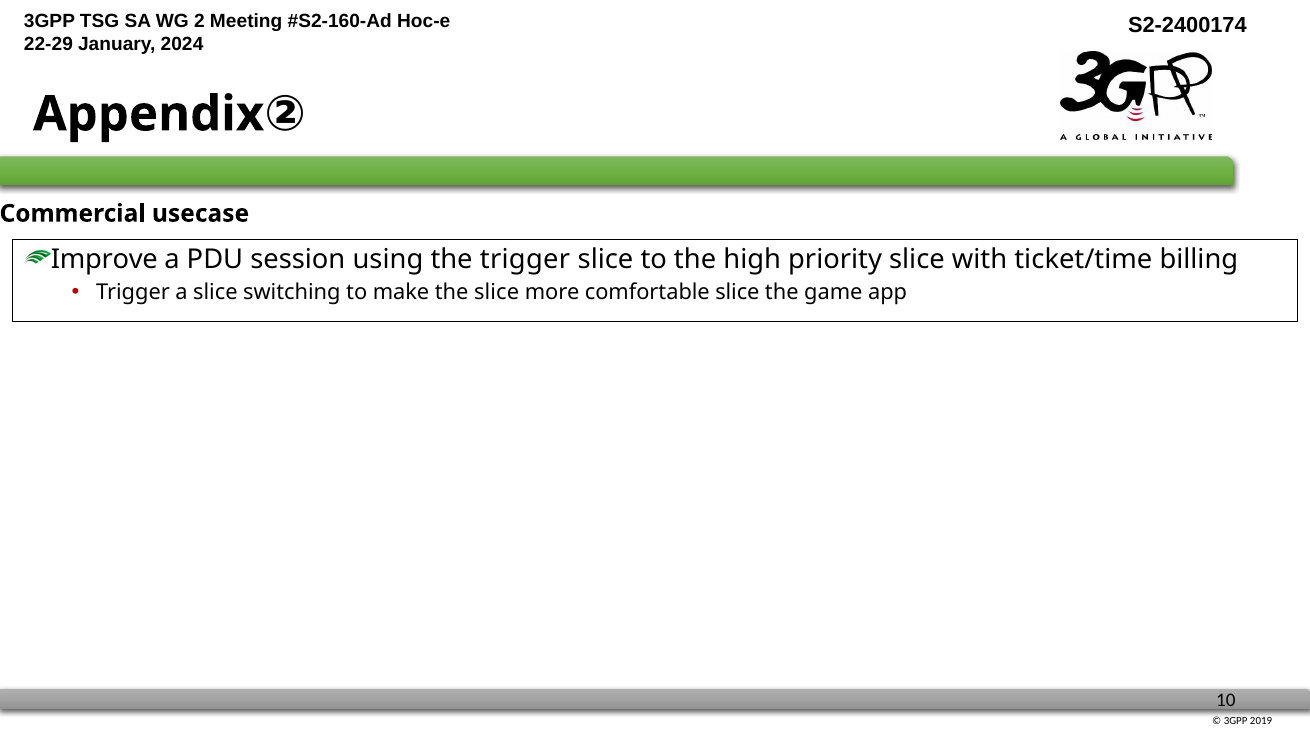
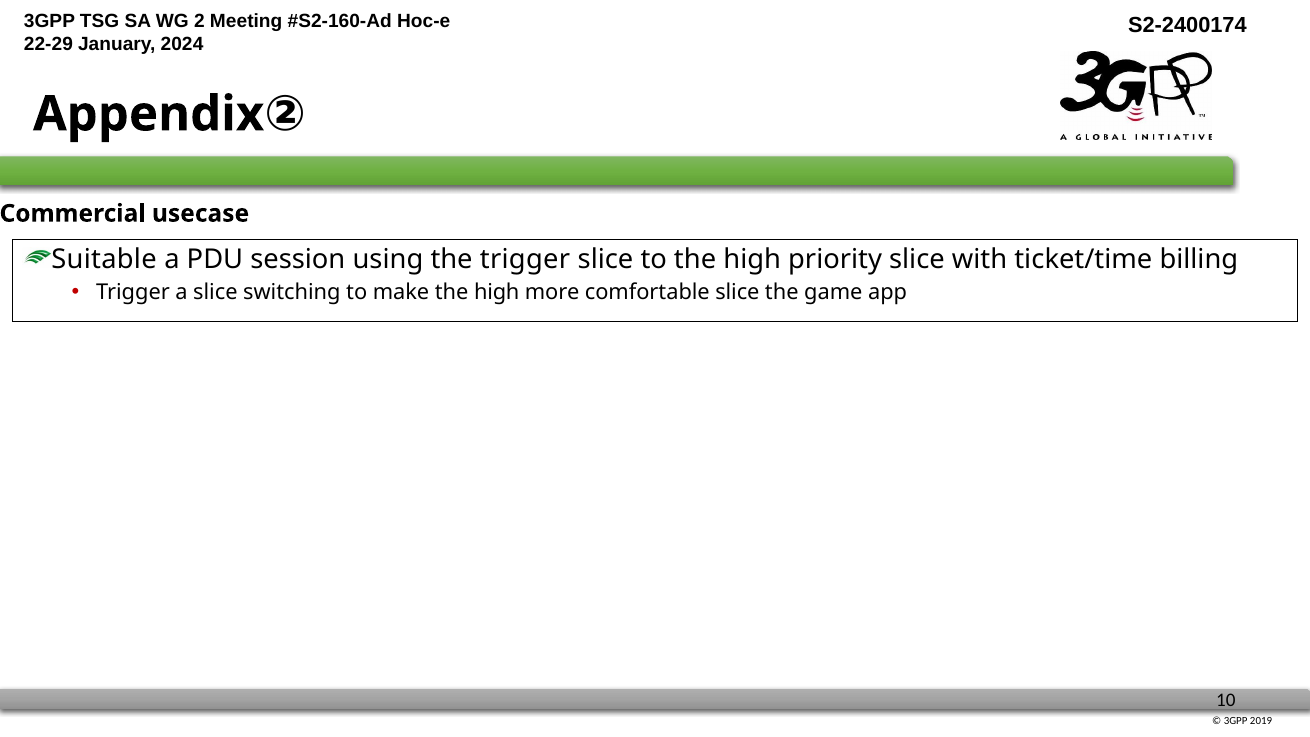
Improve: Improve -> Suitable (104, 259)
make the slice: slice -> high (497, 292)
